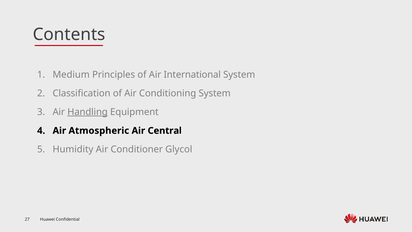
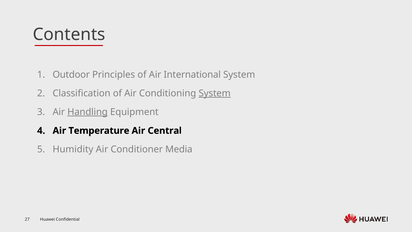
Medium: Medium -> Outdoor (71, 75)
System underline: none -> present (215, 93)
Atmospheric: Atmospheric -> Temperature (99, 131)
Glycol: Glycol -> Media (179, 149)
